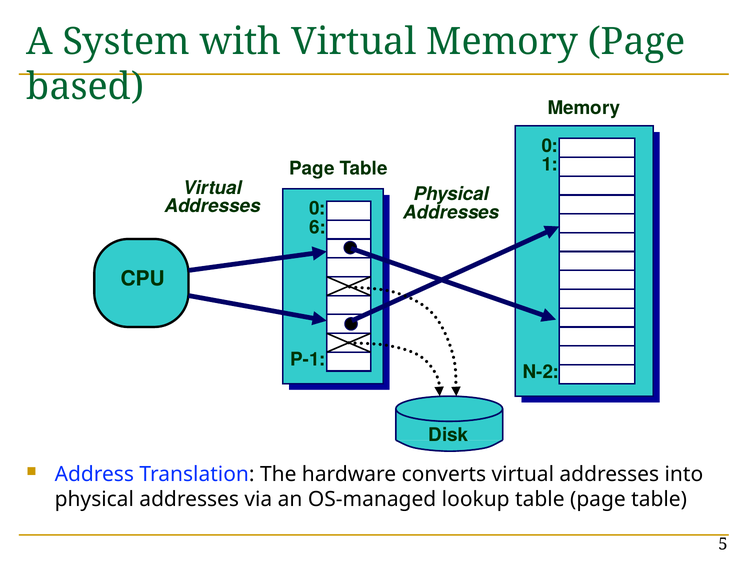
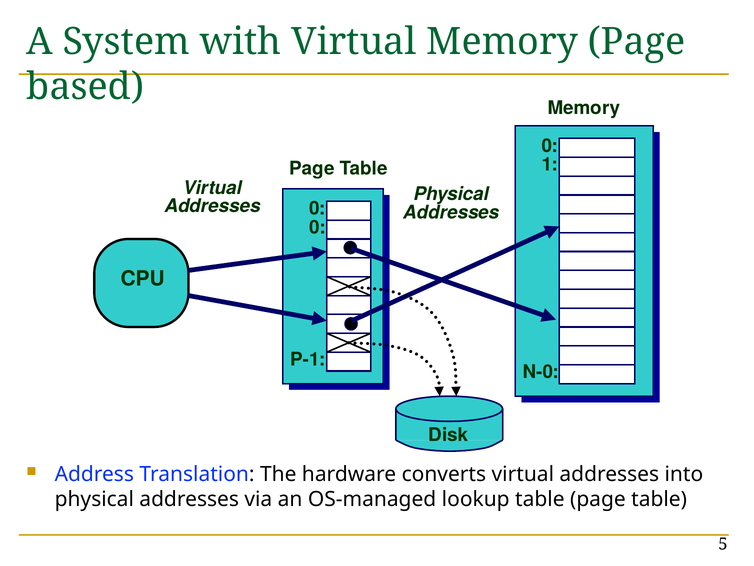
6: 6 -> 0 (317, 227)
N-2: N-2 -> N-0 (541, 372)
